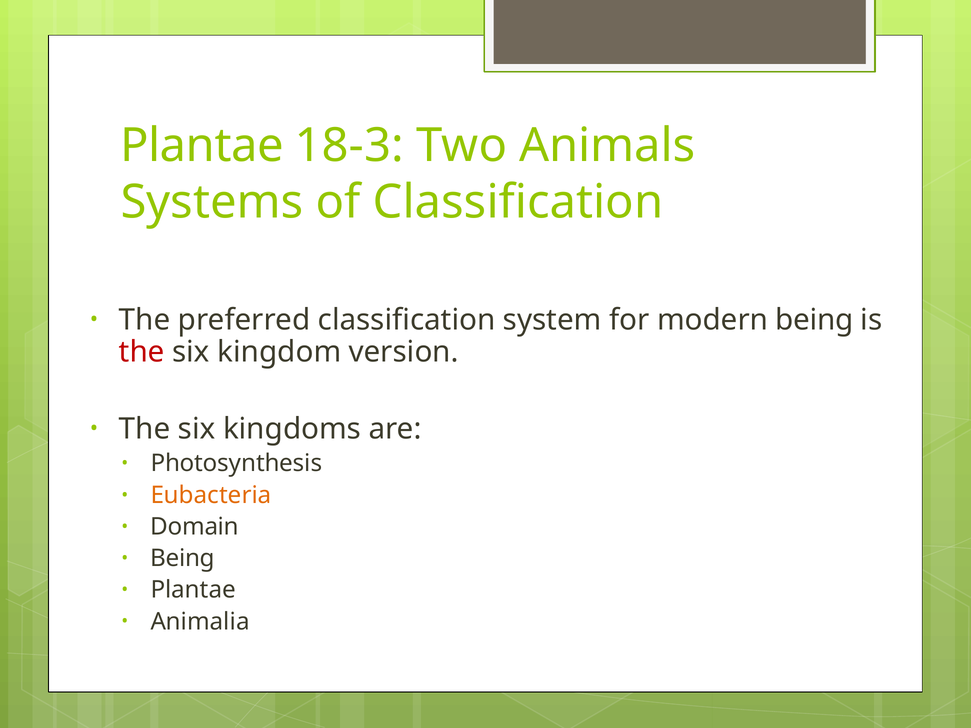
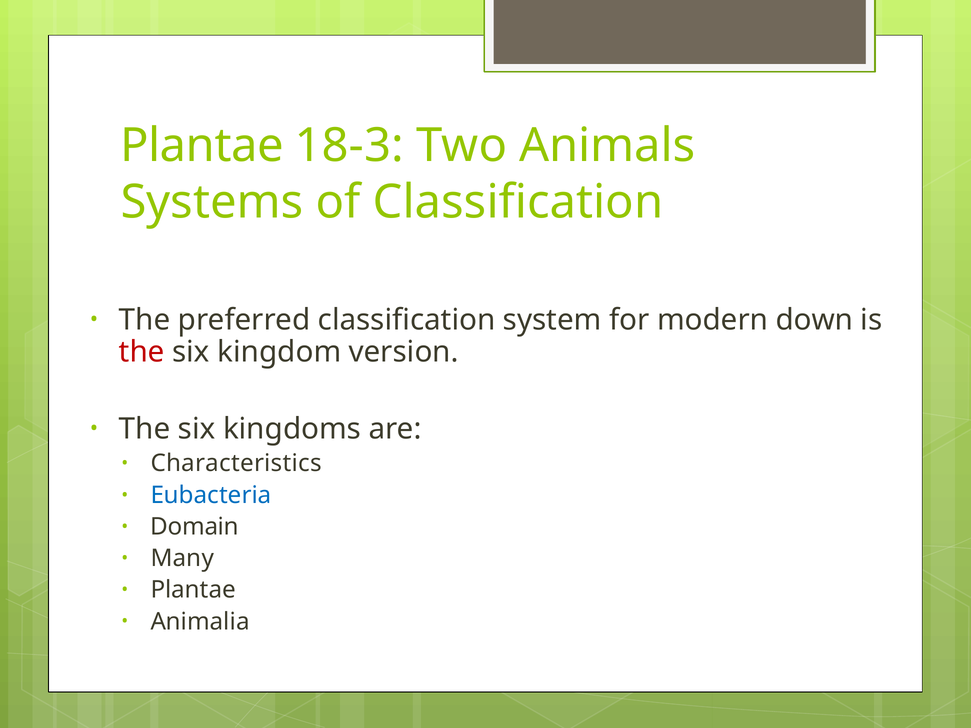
modern being: being -> down (814, 320)
Photosynthesis: Photosynthesis -> Characteristics (236, 464)
Eubacteria colour: orange -> blue (211, 495)
Being: Being -> Many (182, 558)
